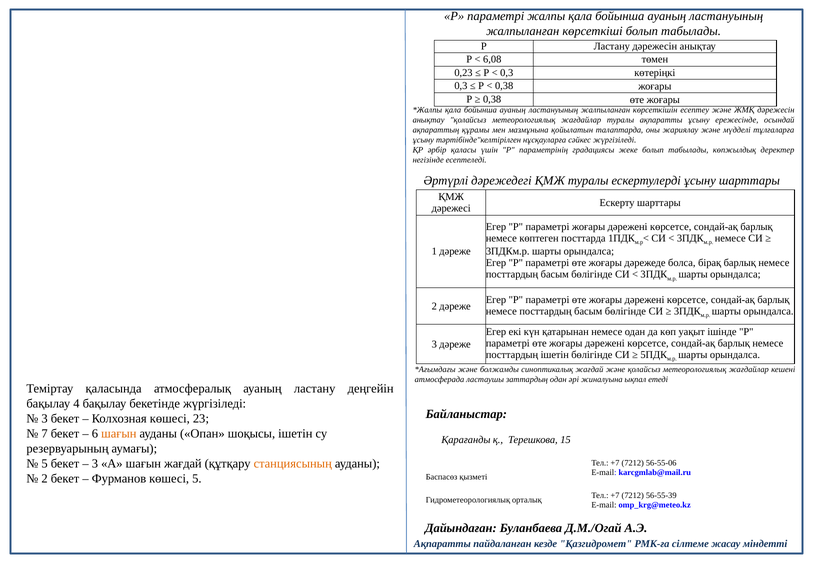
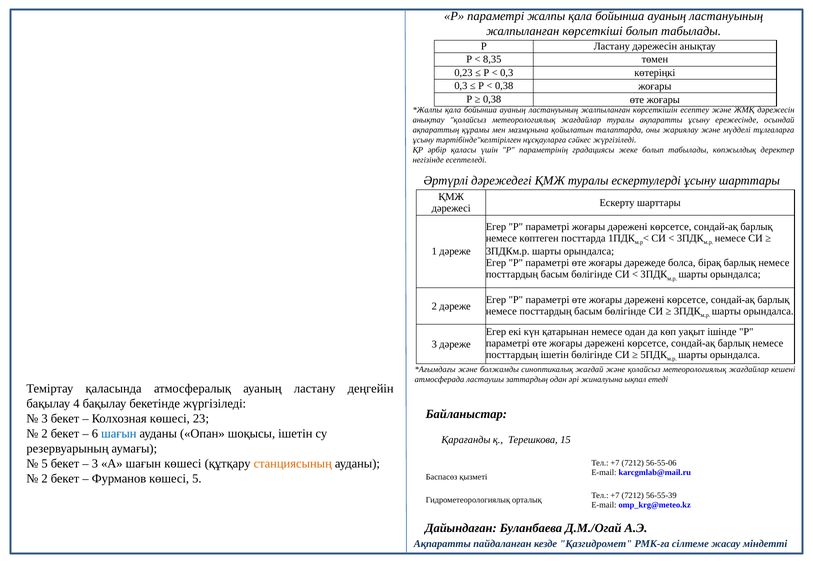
6,08: 6,08 -> 8,35 (492, 59)
7: 7 -> 2 (45, 434)
шағын colour: orange -> blue (119, 434)
шағын жағдай: жағдай -> көшесі (183, 464)
